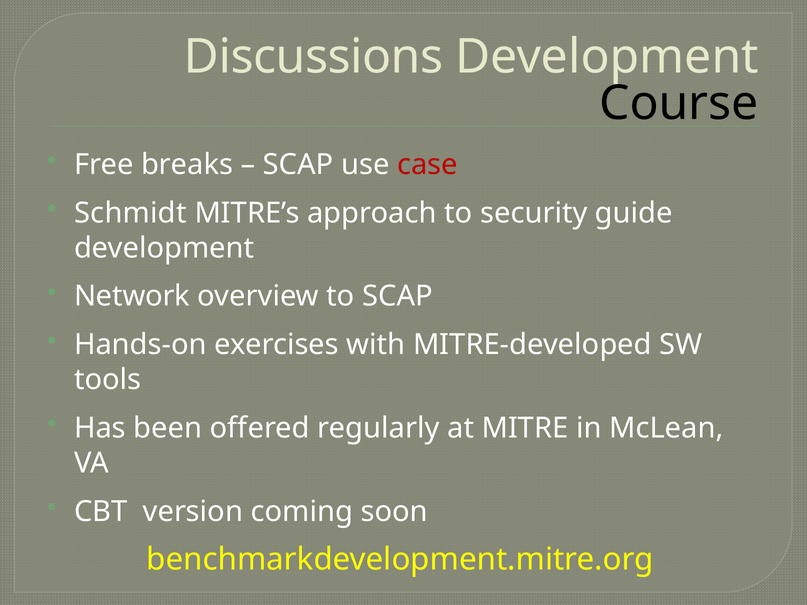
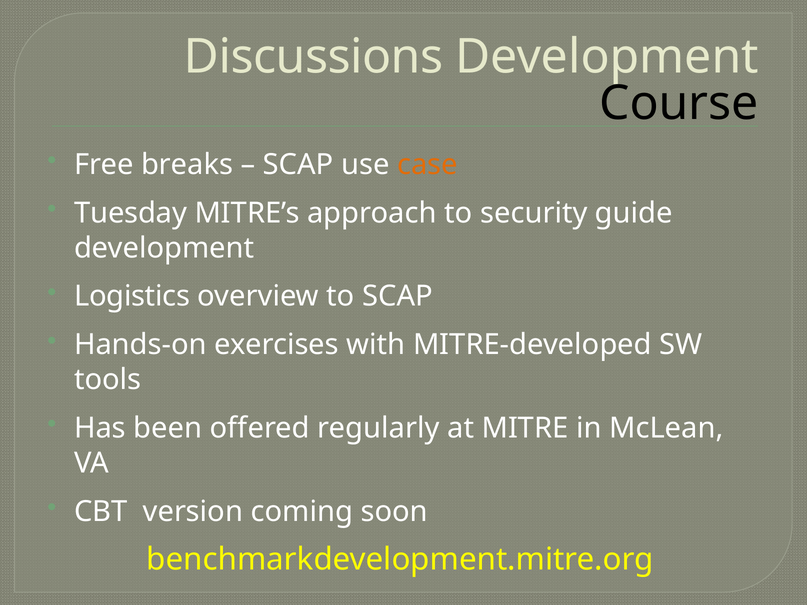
case colour: red -> orange (427, 165)
Schmidt: Schmidt -> Tuesday (131, 213)
Network: Network -> Logistics (132, 297)
